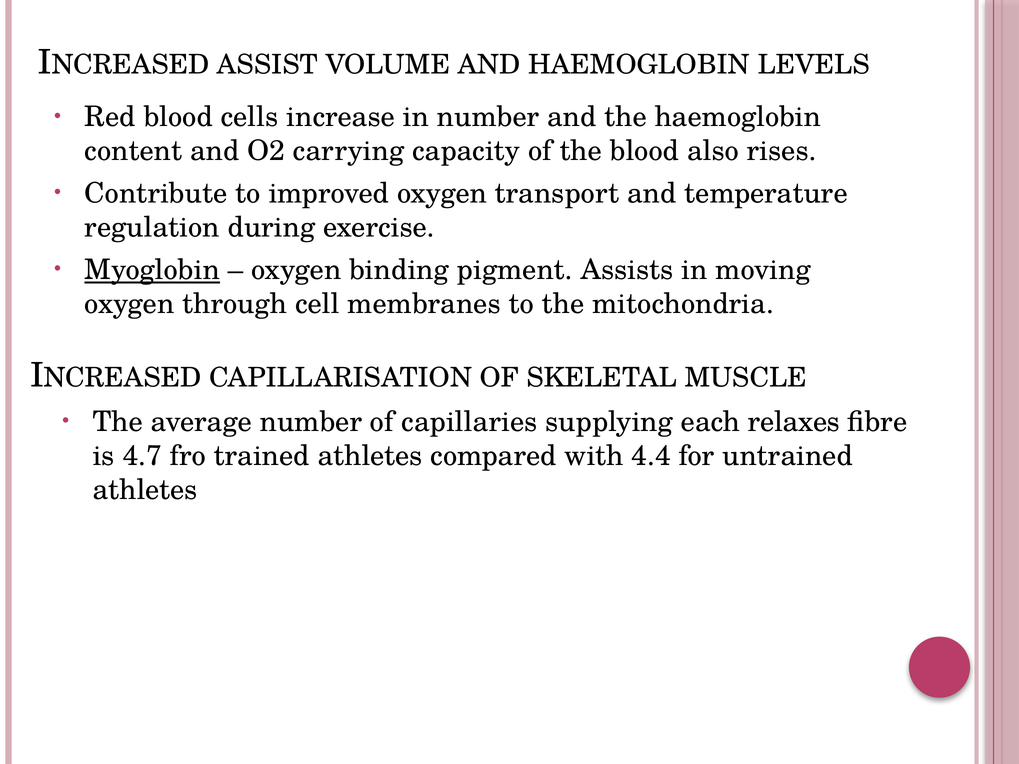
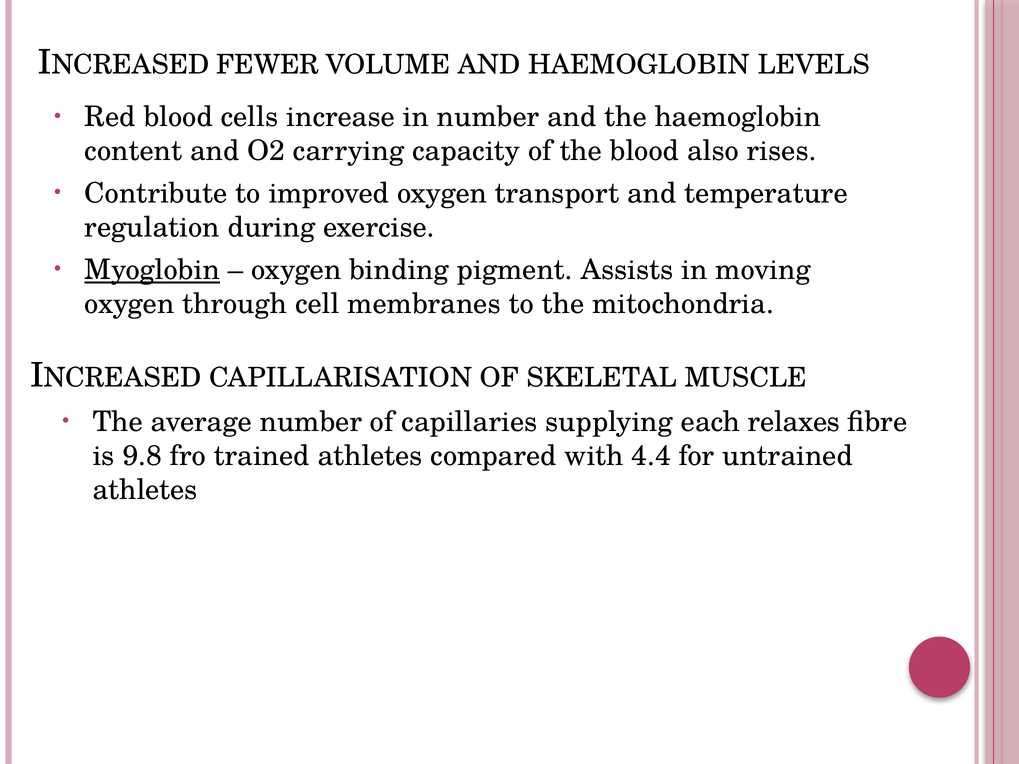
ASSIST: ASSIST -> FEWER (268, 65)
4.7: 4.7 -> 9.8 (142, 456)
